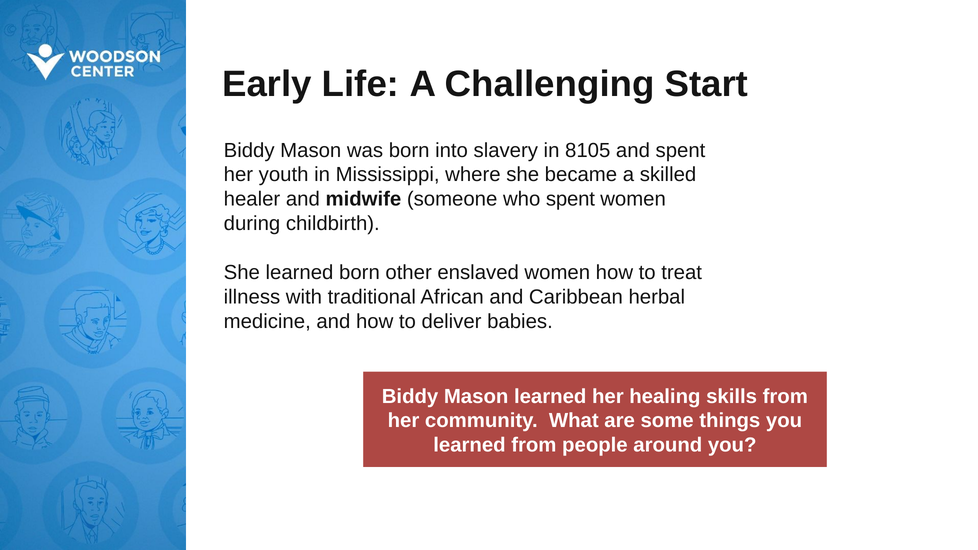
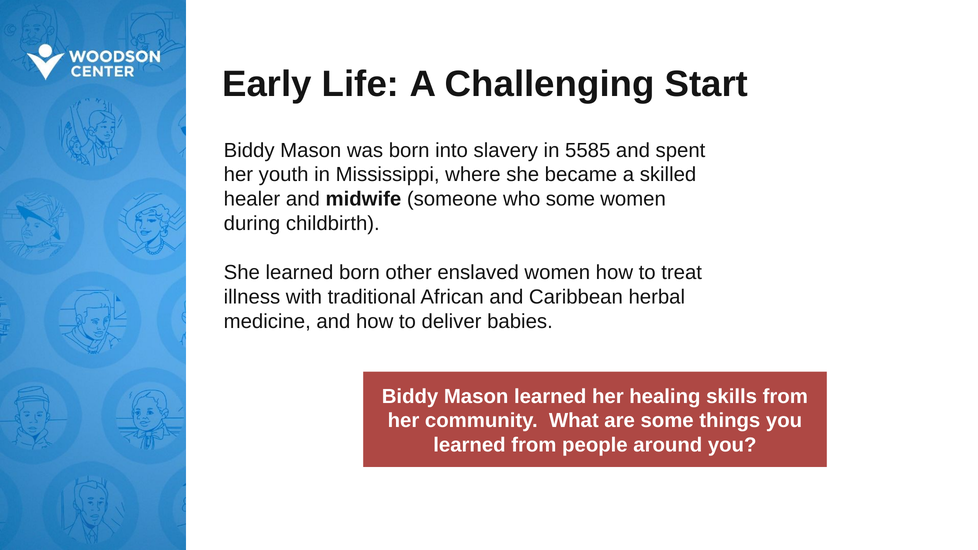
8105: 8105 -> 5585 (588, 150)
who spent: spent -> some (570, 199)
